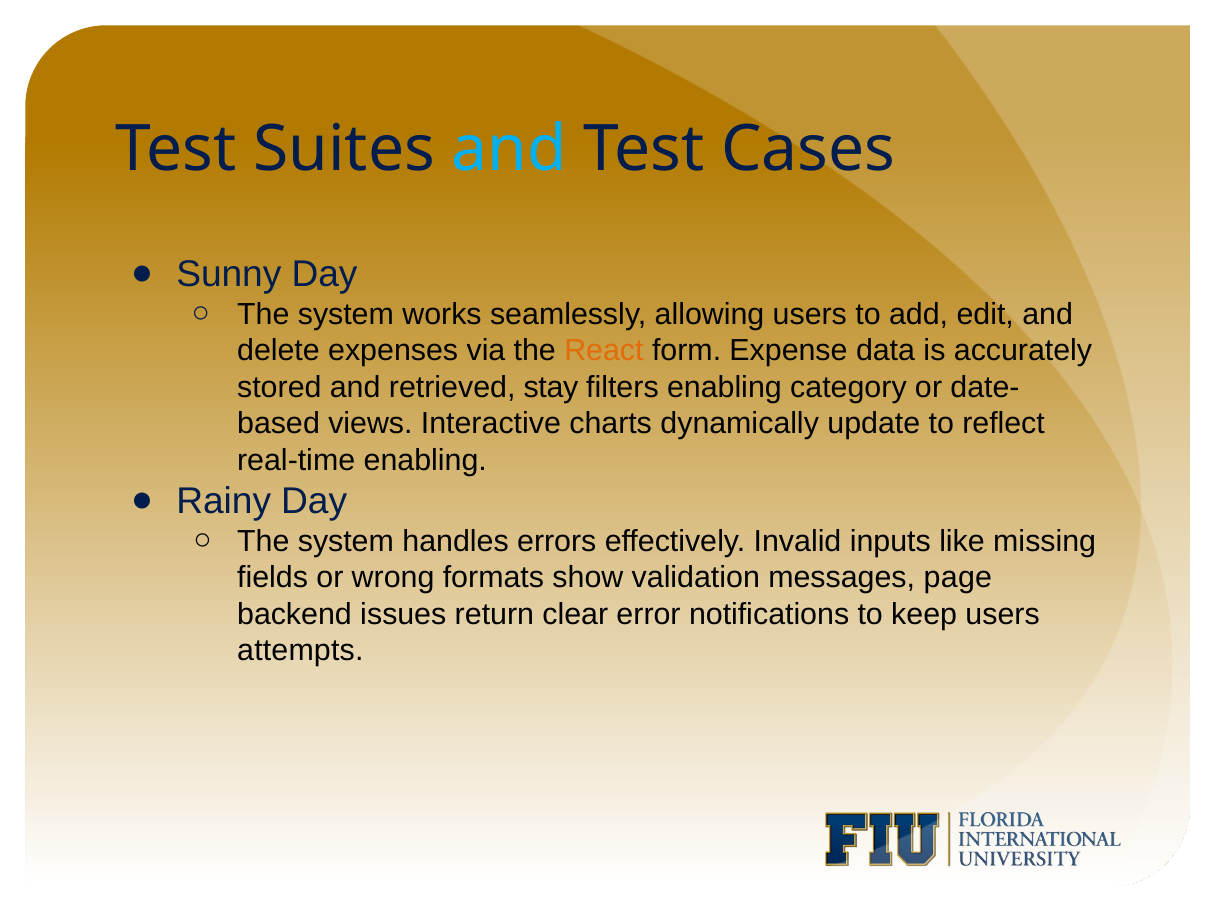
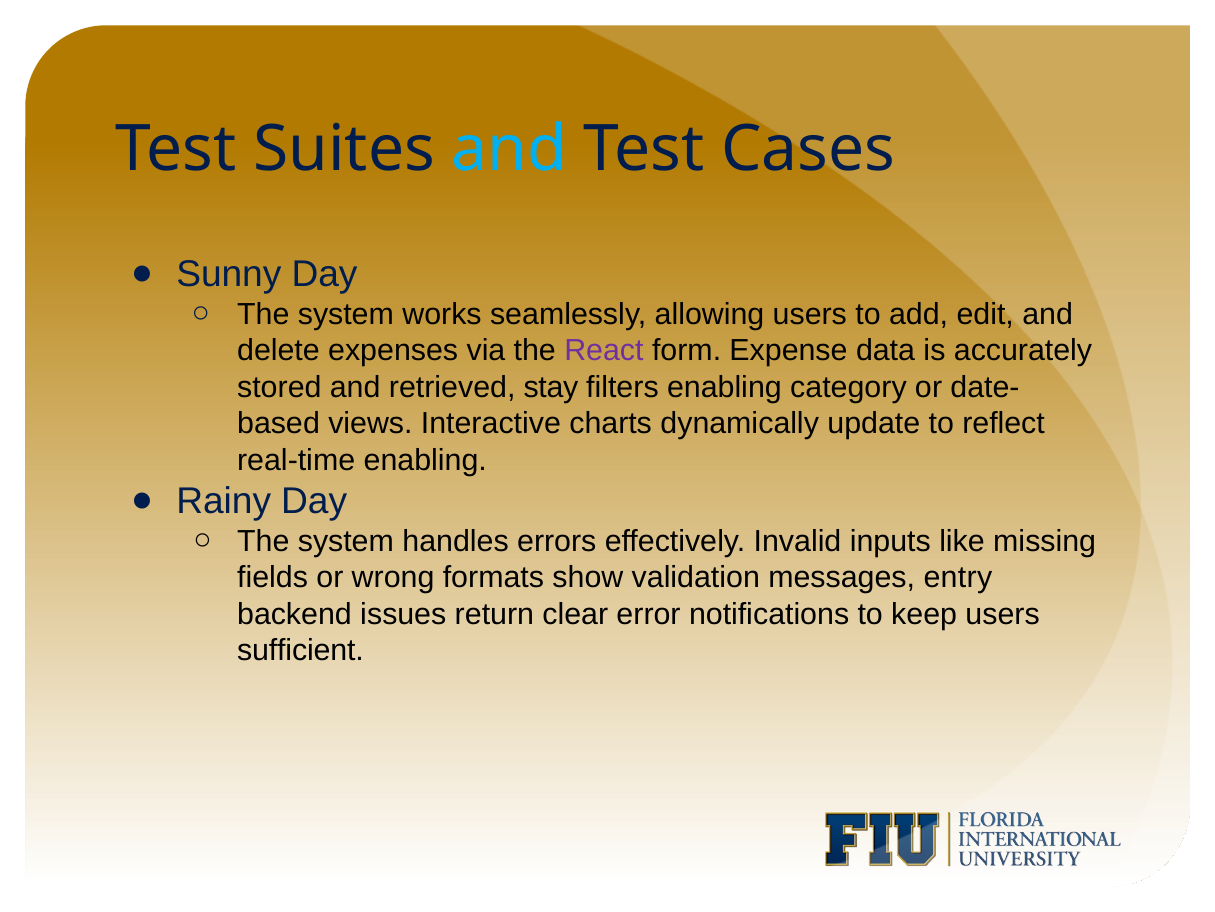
React colour: orange -> purple (604, 350)
page: page -> entry (958, 577)
attempts: attempts -> sufficient (300, 650)
